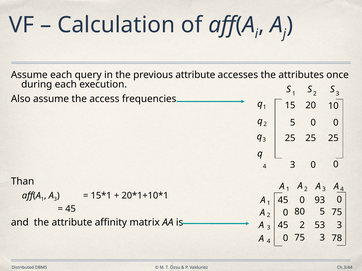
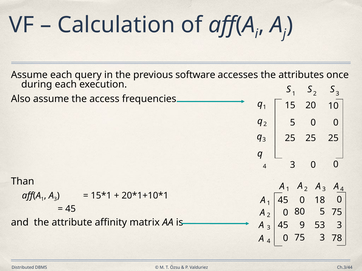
previous attribute: attribute -> software (195, 75)
93: 93 -> 18 (320, 200)
45 2: 2 -> 9 (302, 225)
